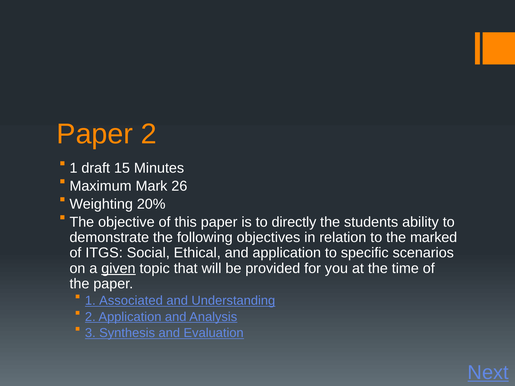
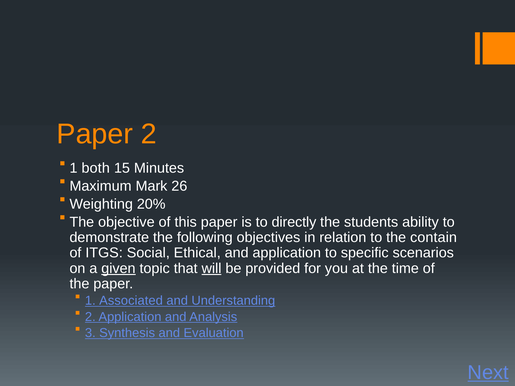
draft: draft -> both (96, 168)
marked: marked -> contain (434, 238)
will underline: none -> present (212, 269)
